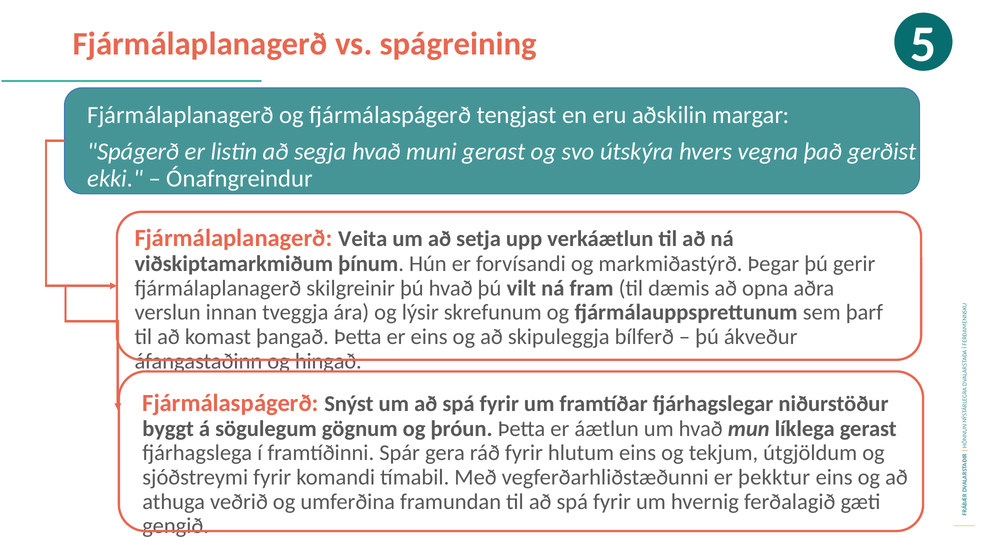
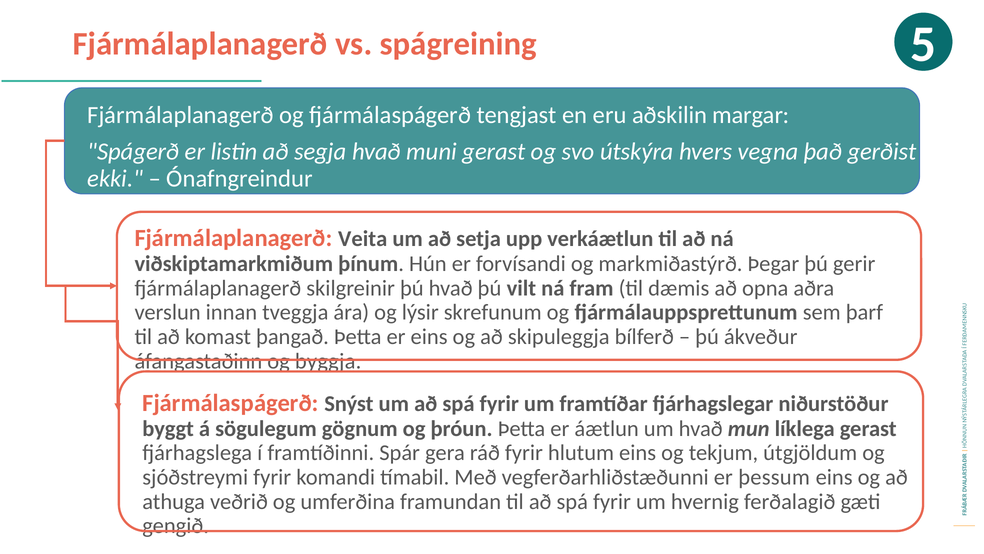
hingað: hingað -> byggja (328, 361)
þekktur: þekktur -> þessum (774, 477)
